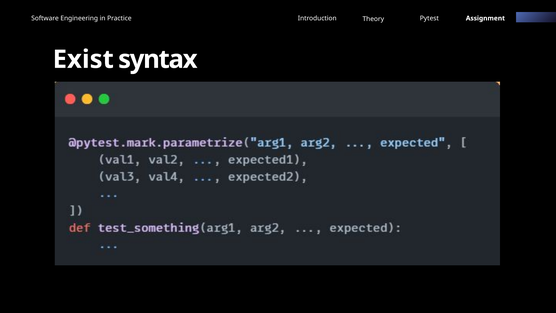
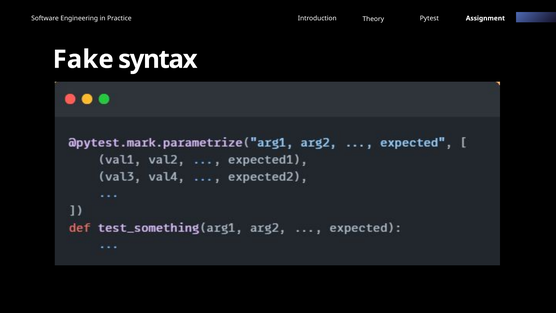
Exist: Exist -> Fake (83, 59)
